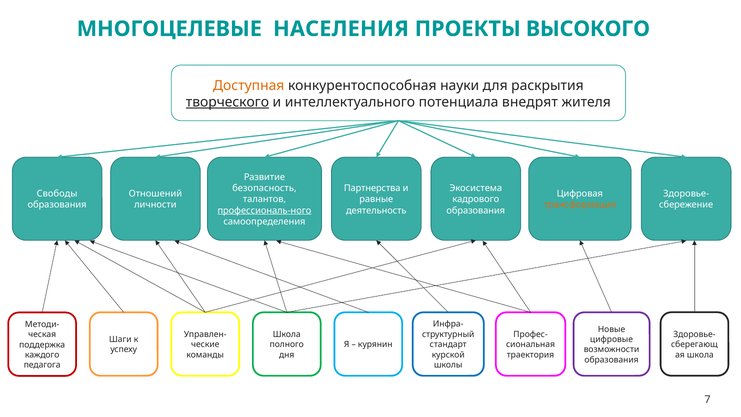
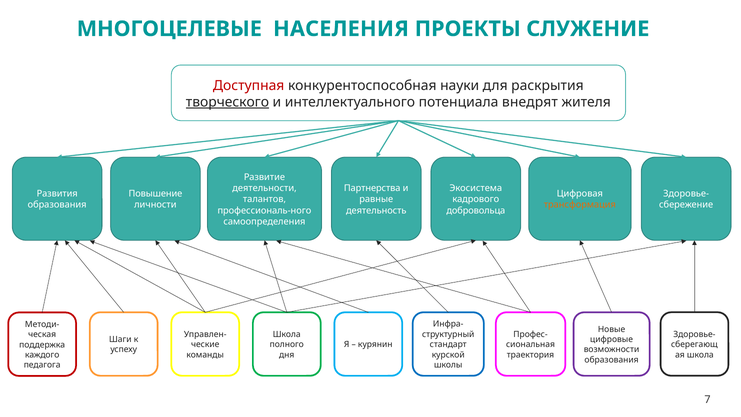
ВЫСОКОГО: ВЫСОКОГО -> СЛУЖЕНИЕ (588, 29)
Доступная colour: orange -> red (249, 85)
безопасность: безопасность -> деятельности (264, 188)
Свободы: Свободы -> Развития (57, 194)
Отношений: Отношений -> Повышение (155, 194)
профессиональ-ного underline: present -> none (264, 210)
образования: образования -> добровольца (476, 210)
